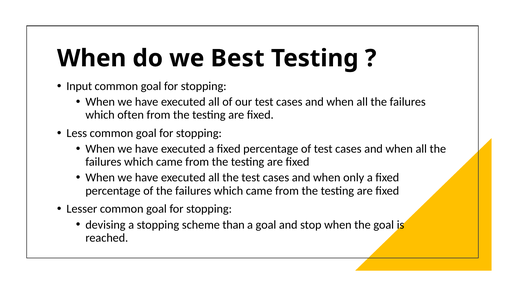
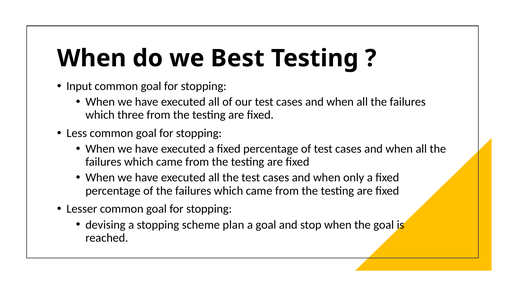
often: often -> three (131, 115)
than: than -> plan (233, 225)
